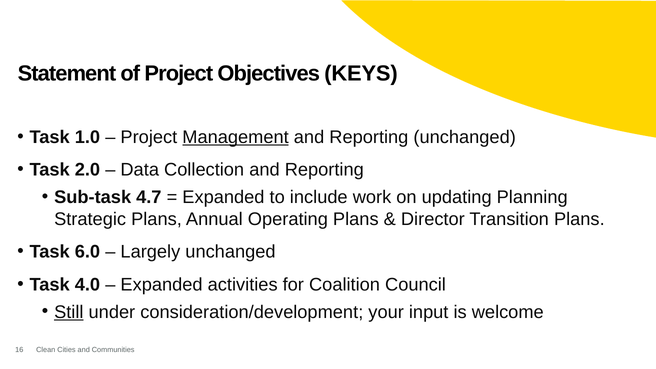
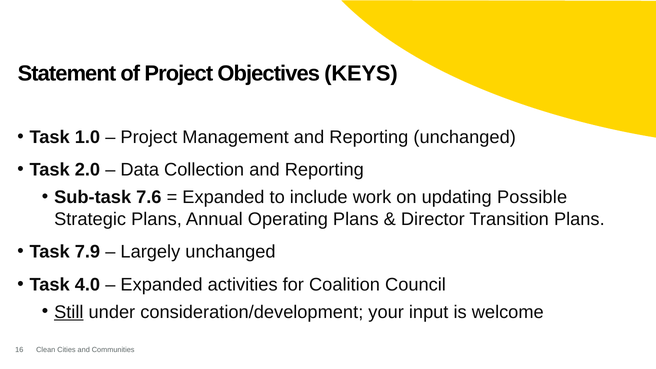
Management underline: present -> none (236, 137)
4.7: 4.7 -> 7.6 (149, 197)
Planning: Planning -> Possible (532, 197)
6.0: 6.0 -> 7.9 (87, 252)
